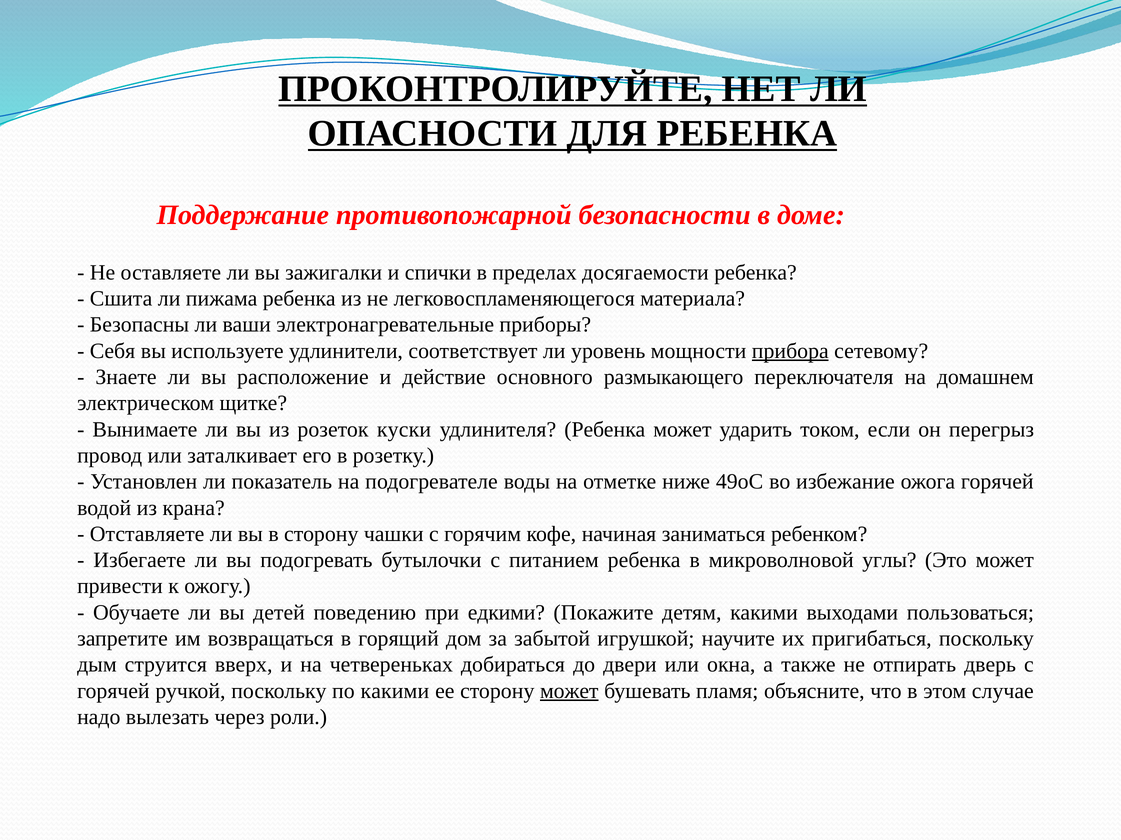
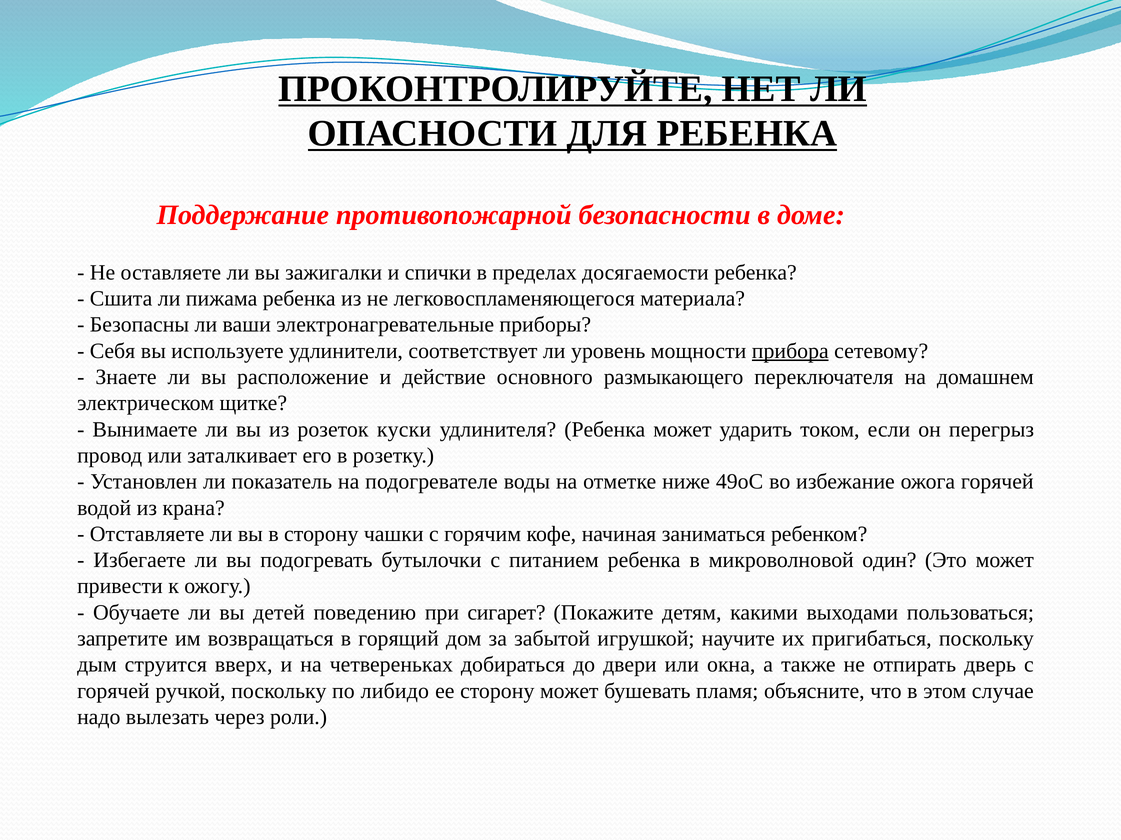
углы: углы -> один (889, 561)
едкими: едкими -> сигарет (506, 613)
по какими: какими -> либидо (395, 691)
может underline: present -> none (569, 691)
